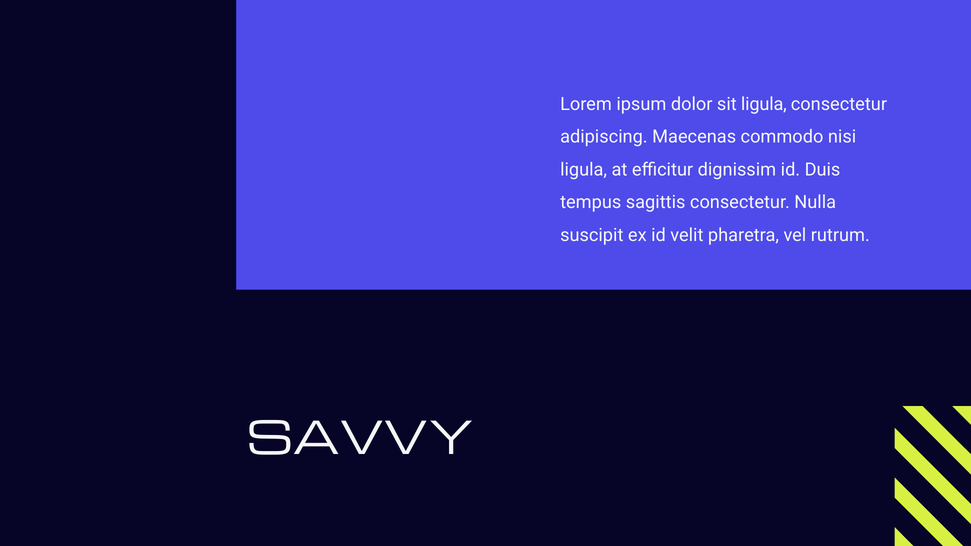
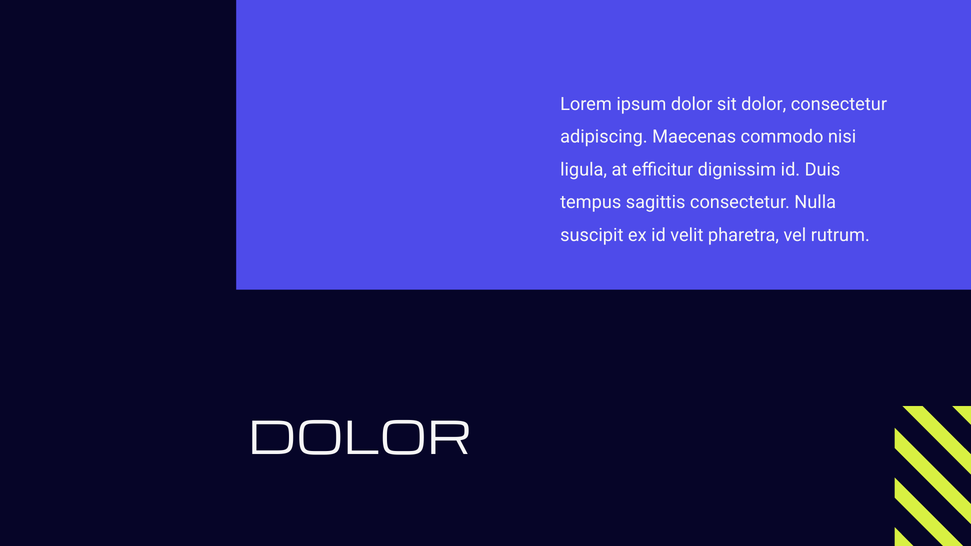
sit ligula: ligula -> dolor (764, 104)
SAVVY: SAVVY -> DOLOR (361, 440)
